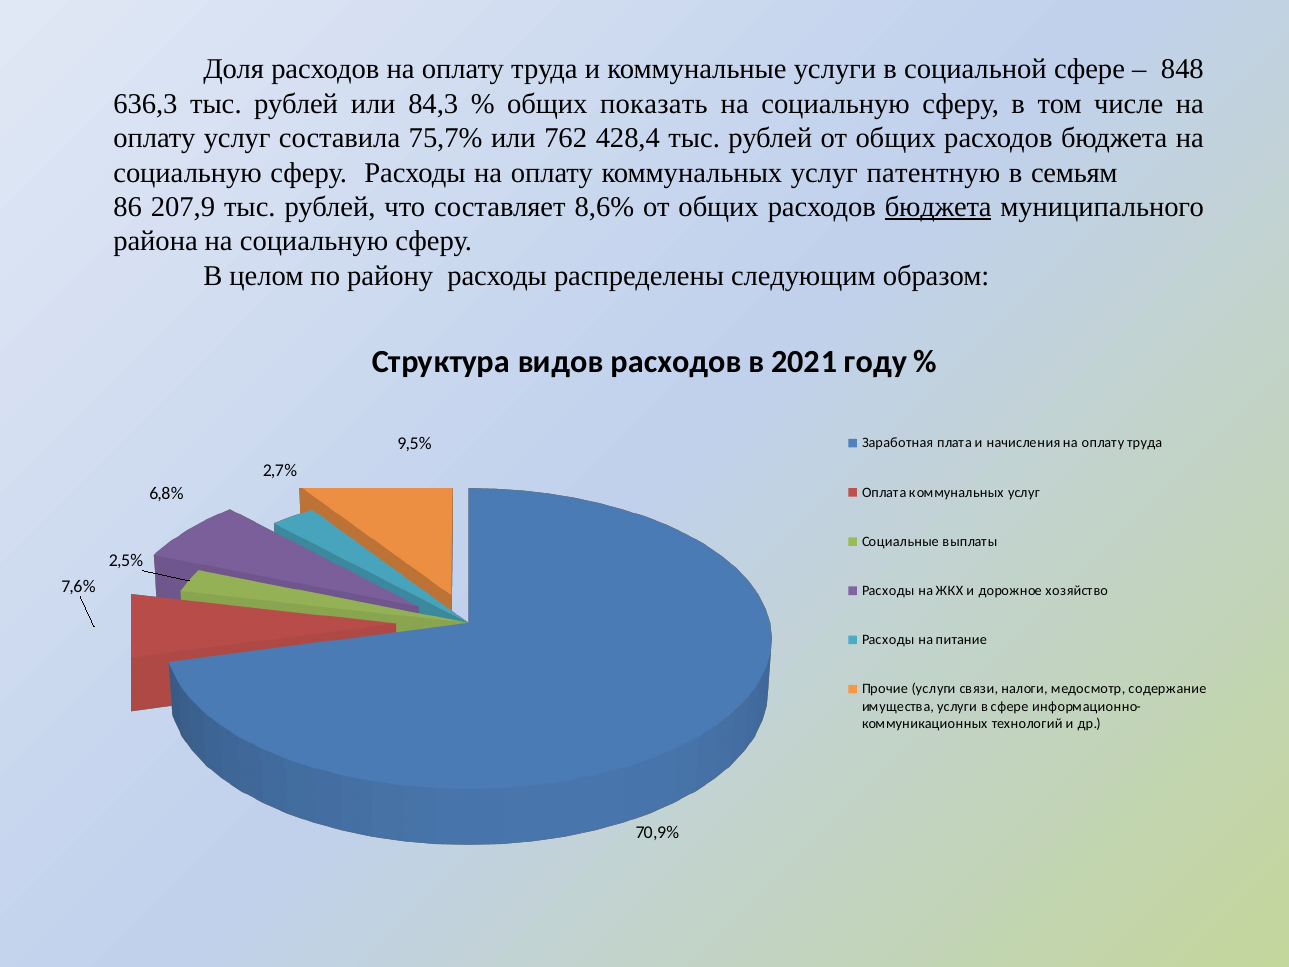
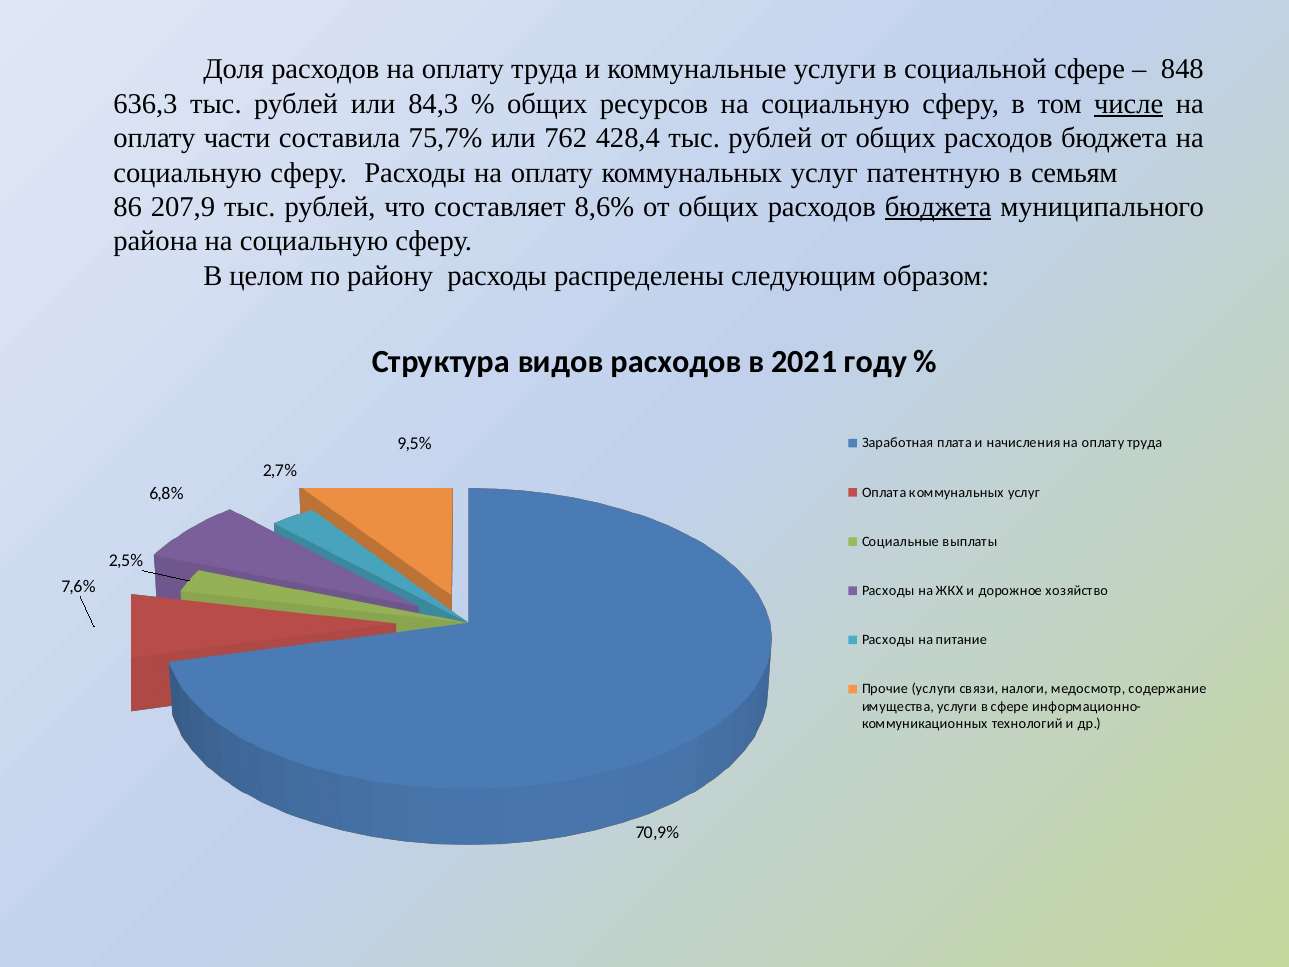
показать: показать -> ресурсов (654, 104)
числе underline: none -> present (1129, 104)
оплату услуг: услуг -> части (237, 138)
